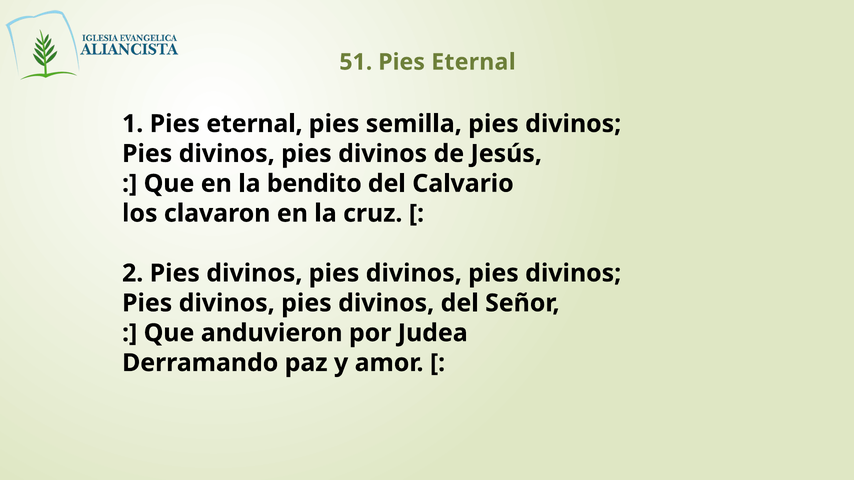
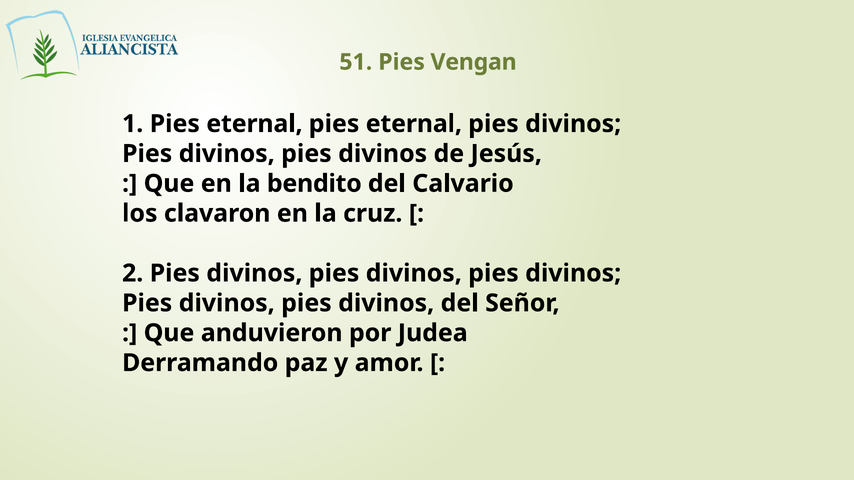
51 Pies Eternal: Eternal -> Vengan (474, 62)
semilla: semilla -> eternal (414, 124)
